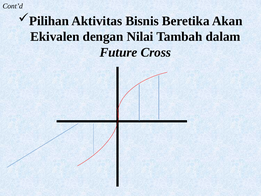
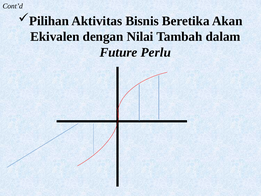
Cross: Cross -> Perlu (156, 52)
